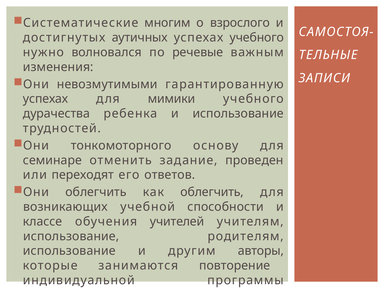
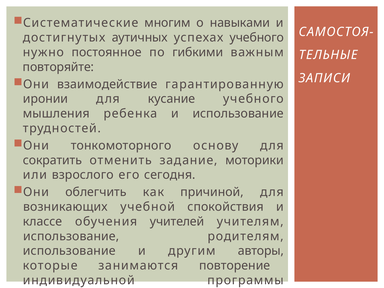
взрослого: взрослого -> навыками (240, 23)
волновался: волновался -> постоянное (107, 52)
речевые: речевые -> гибкими (198, 52)
изменения: изменения -> повторяйте (58, 67)
невозмутимыми: невозмутимыми -> взаимодействие (107, 84)
успехах: успехах -> иронии (45, 99)
мимики: мимики -> кусание (172, 99)
дурачества: дурачества -> мышления (56, 114)
семинаре: семинаре -> сократить (52, 160)
проведен: проведен -> моторики (254, 160)
переходят: переходят -> взрослого (83, 175)
ответов: ответов -> сегодня (170, 175)
как облегчить: облегчить -> причиной (212, 192)
способности: способности -> спокойствия (226, 207)
